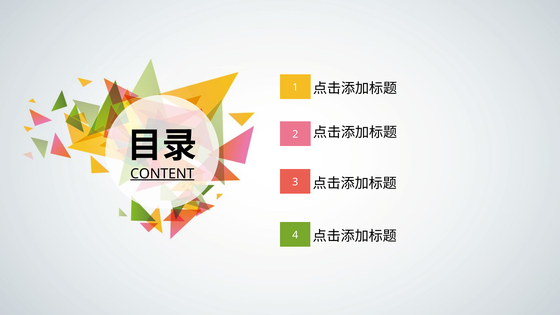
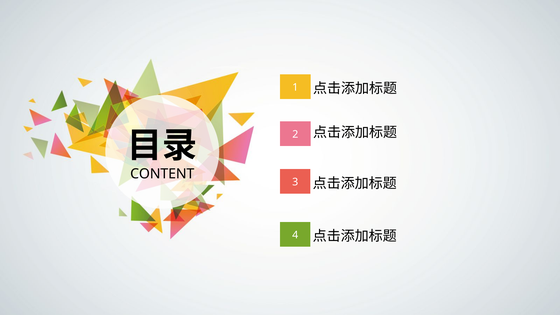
CONTENT underline: present -> none (162, 174)
